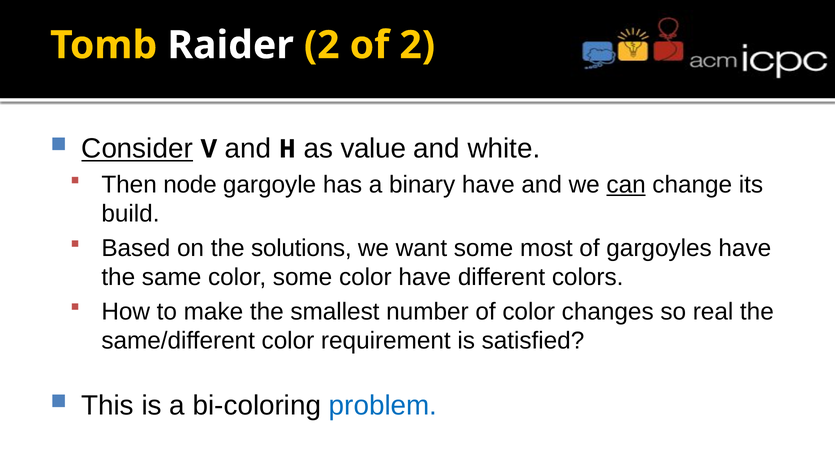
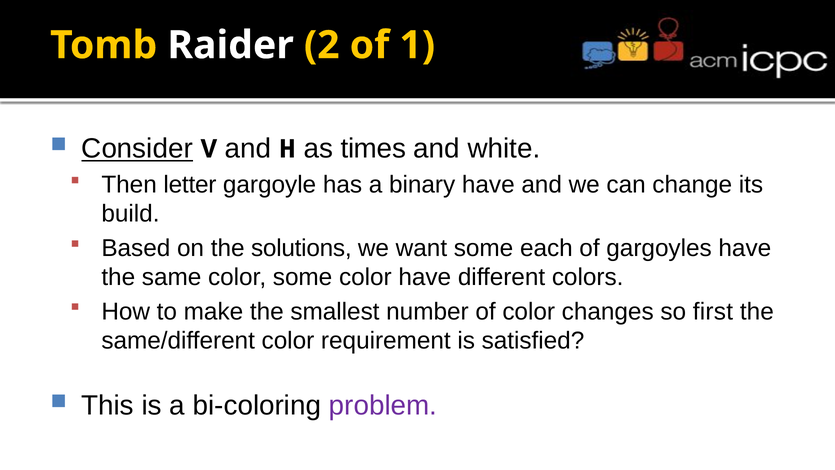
of 2: 2 -> 1 (417, 45)
value: value -> times (373, 149)
node: node -> letter (190, 185)
can underline: present -> none (626, 185)
most: most -> each (546, 248)
real: real -> first (713, 311)
problem colour: blue -> purple (383, 405)
